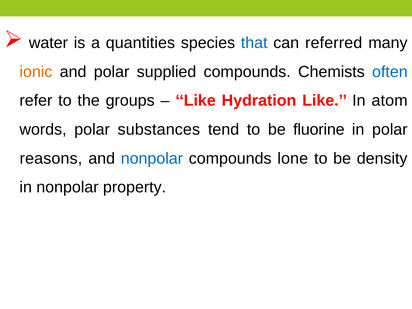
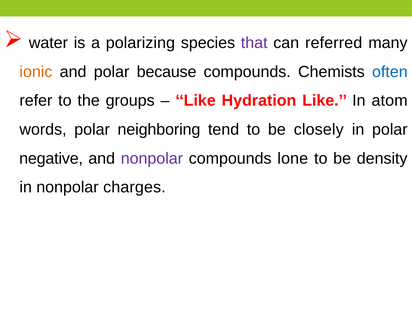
quantities: quantities -> polarizing (140, 43)
that colour: blue -> purple (254, 43)
supplied: supplied -> because (167, 72)
substances: substances -> neighboring (159, 130)
fluorine: fluorine -> closely (319, 130)
reasons: reasons -> negative (51, 158)
nonpolar colour: blue -> purple (152, 158)
property: property -> charges (134, 187)
